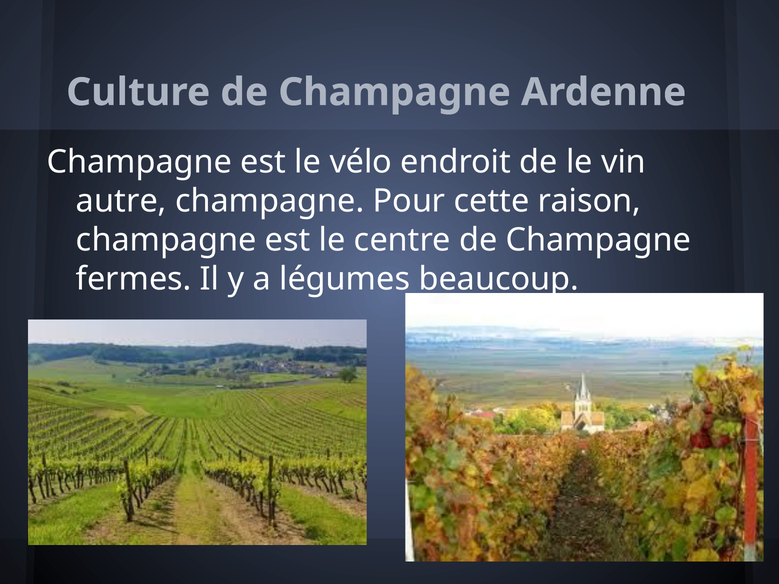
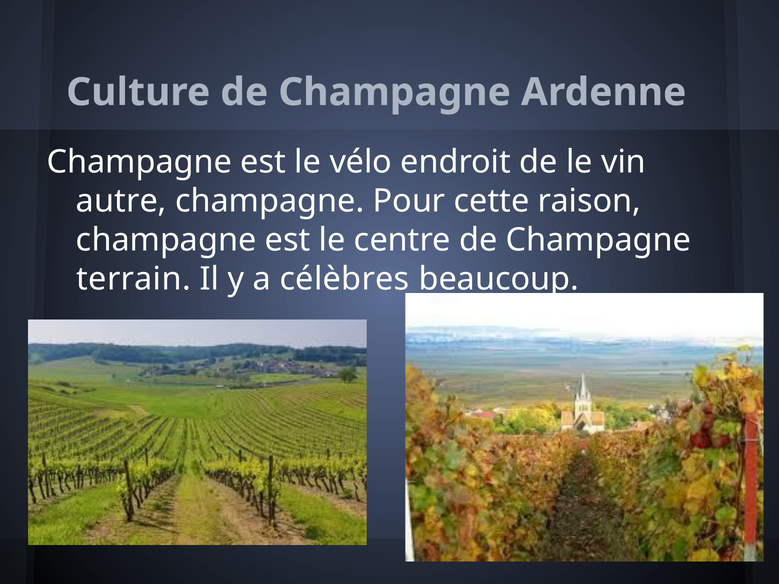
fermes: fermes -> terrain (134, 279)
légumes: légumes -> célèbres (345, 279)
